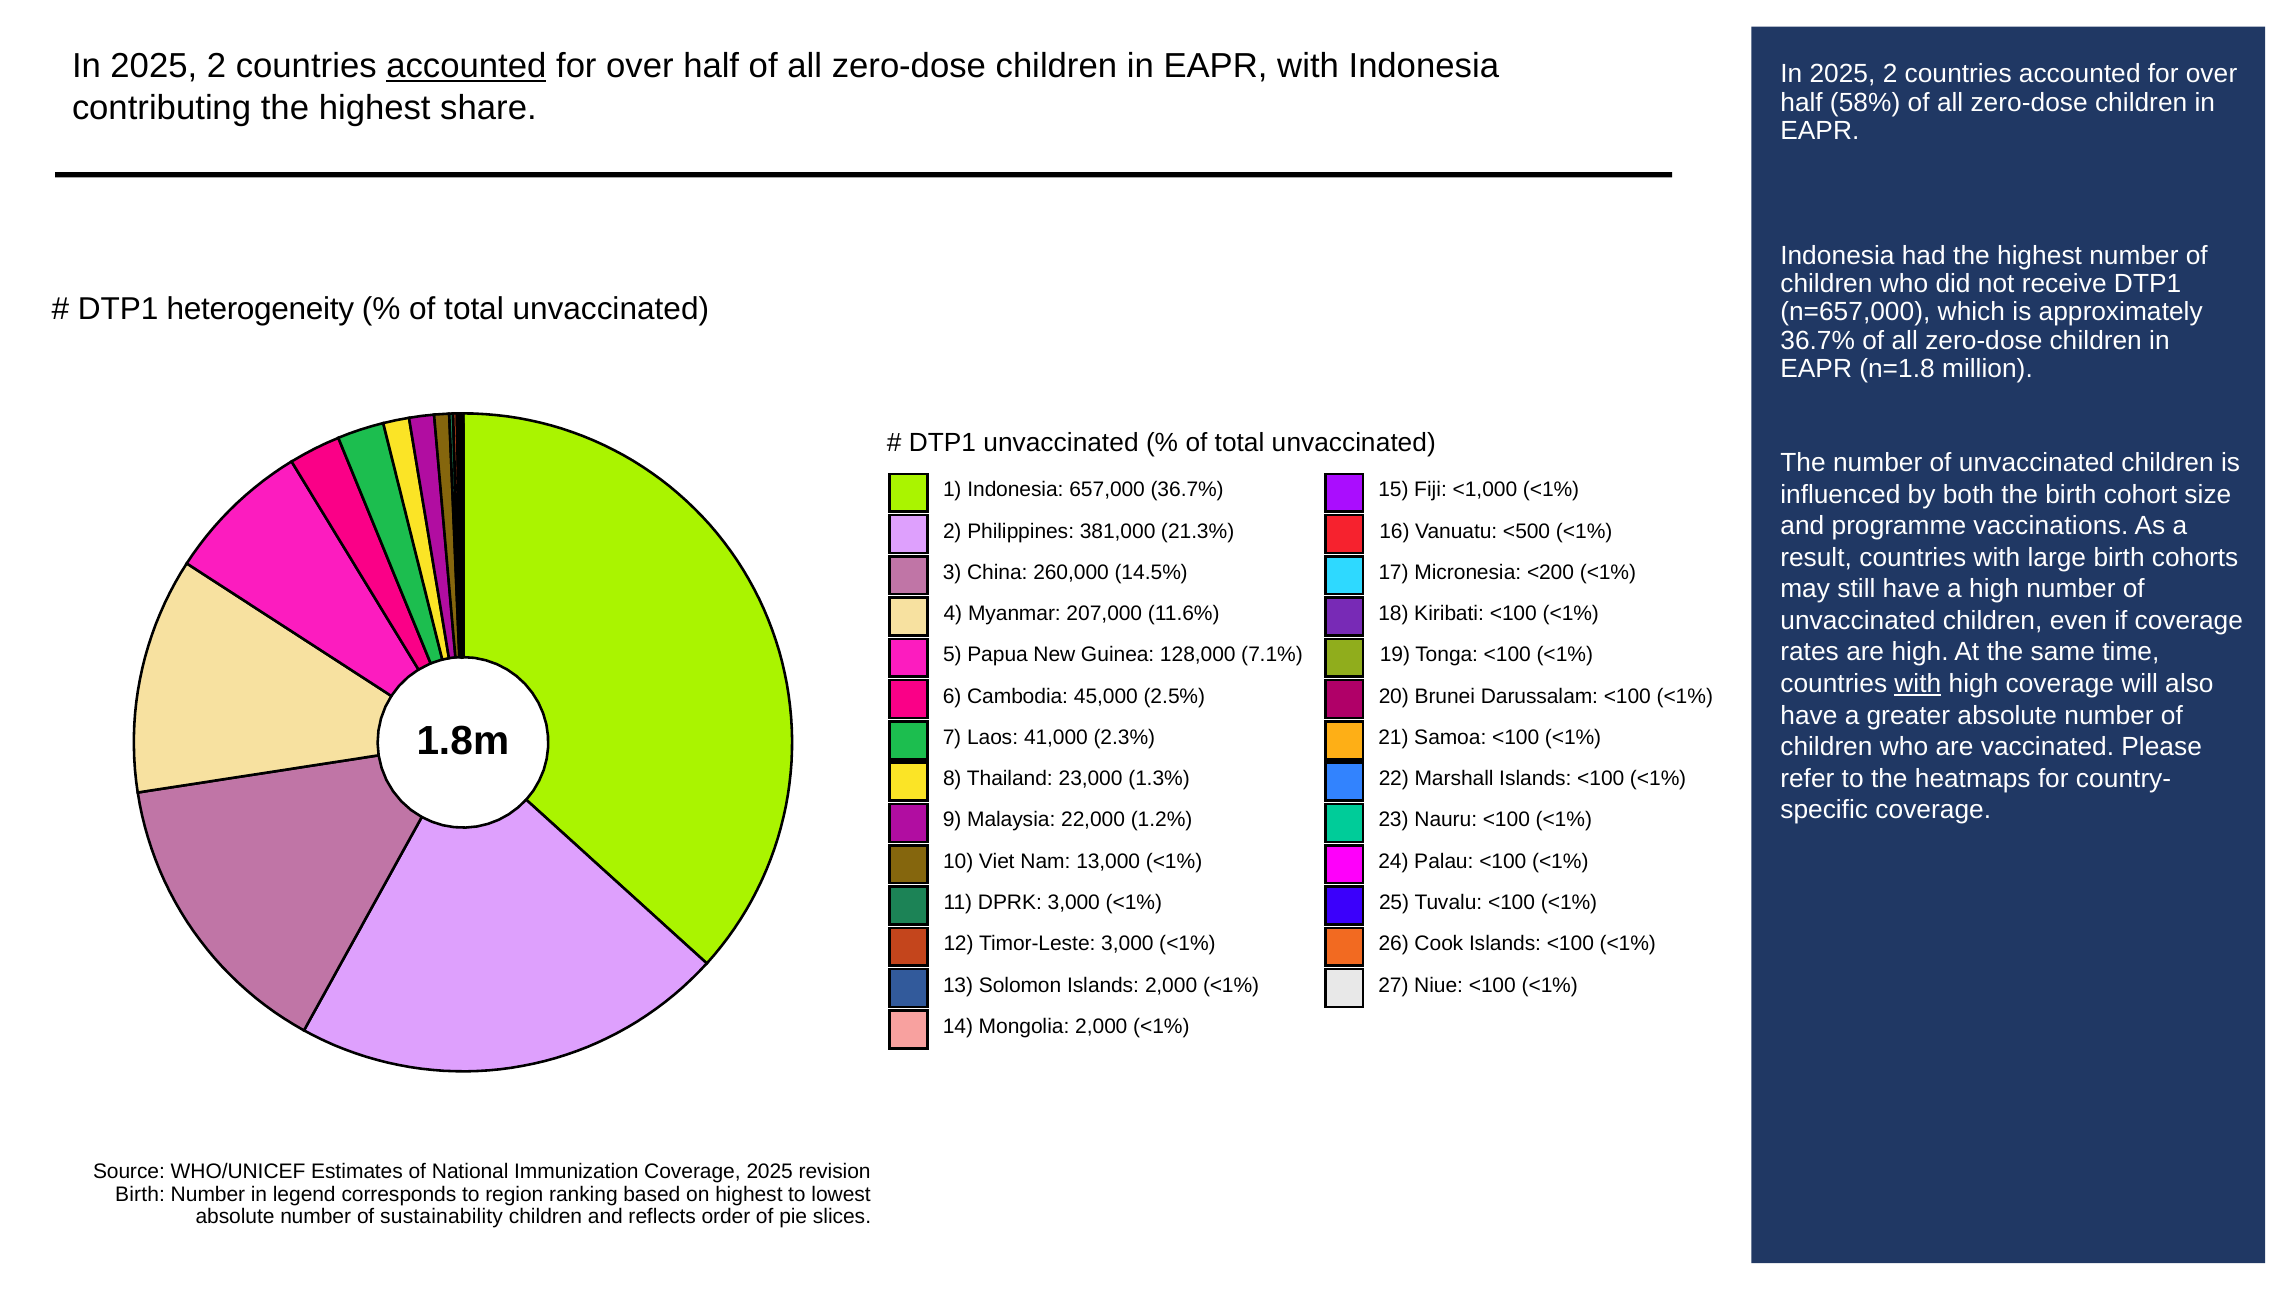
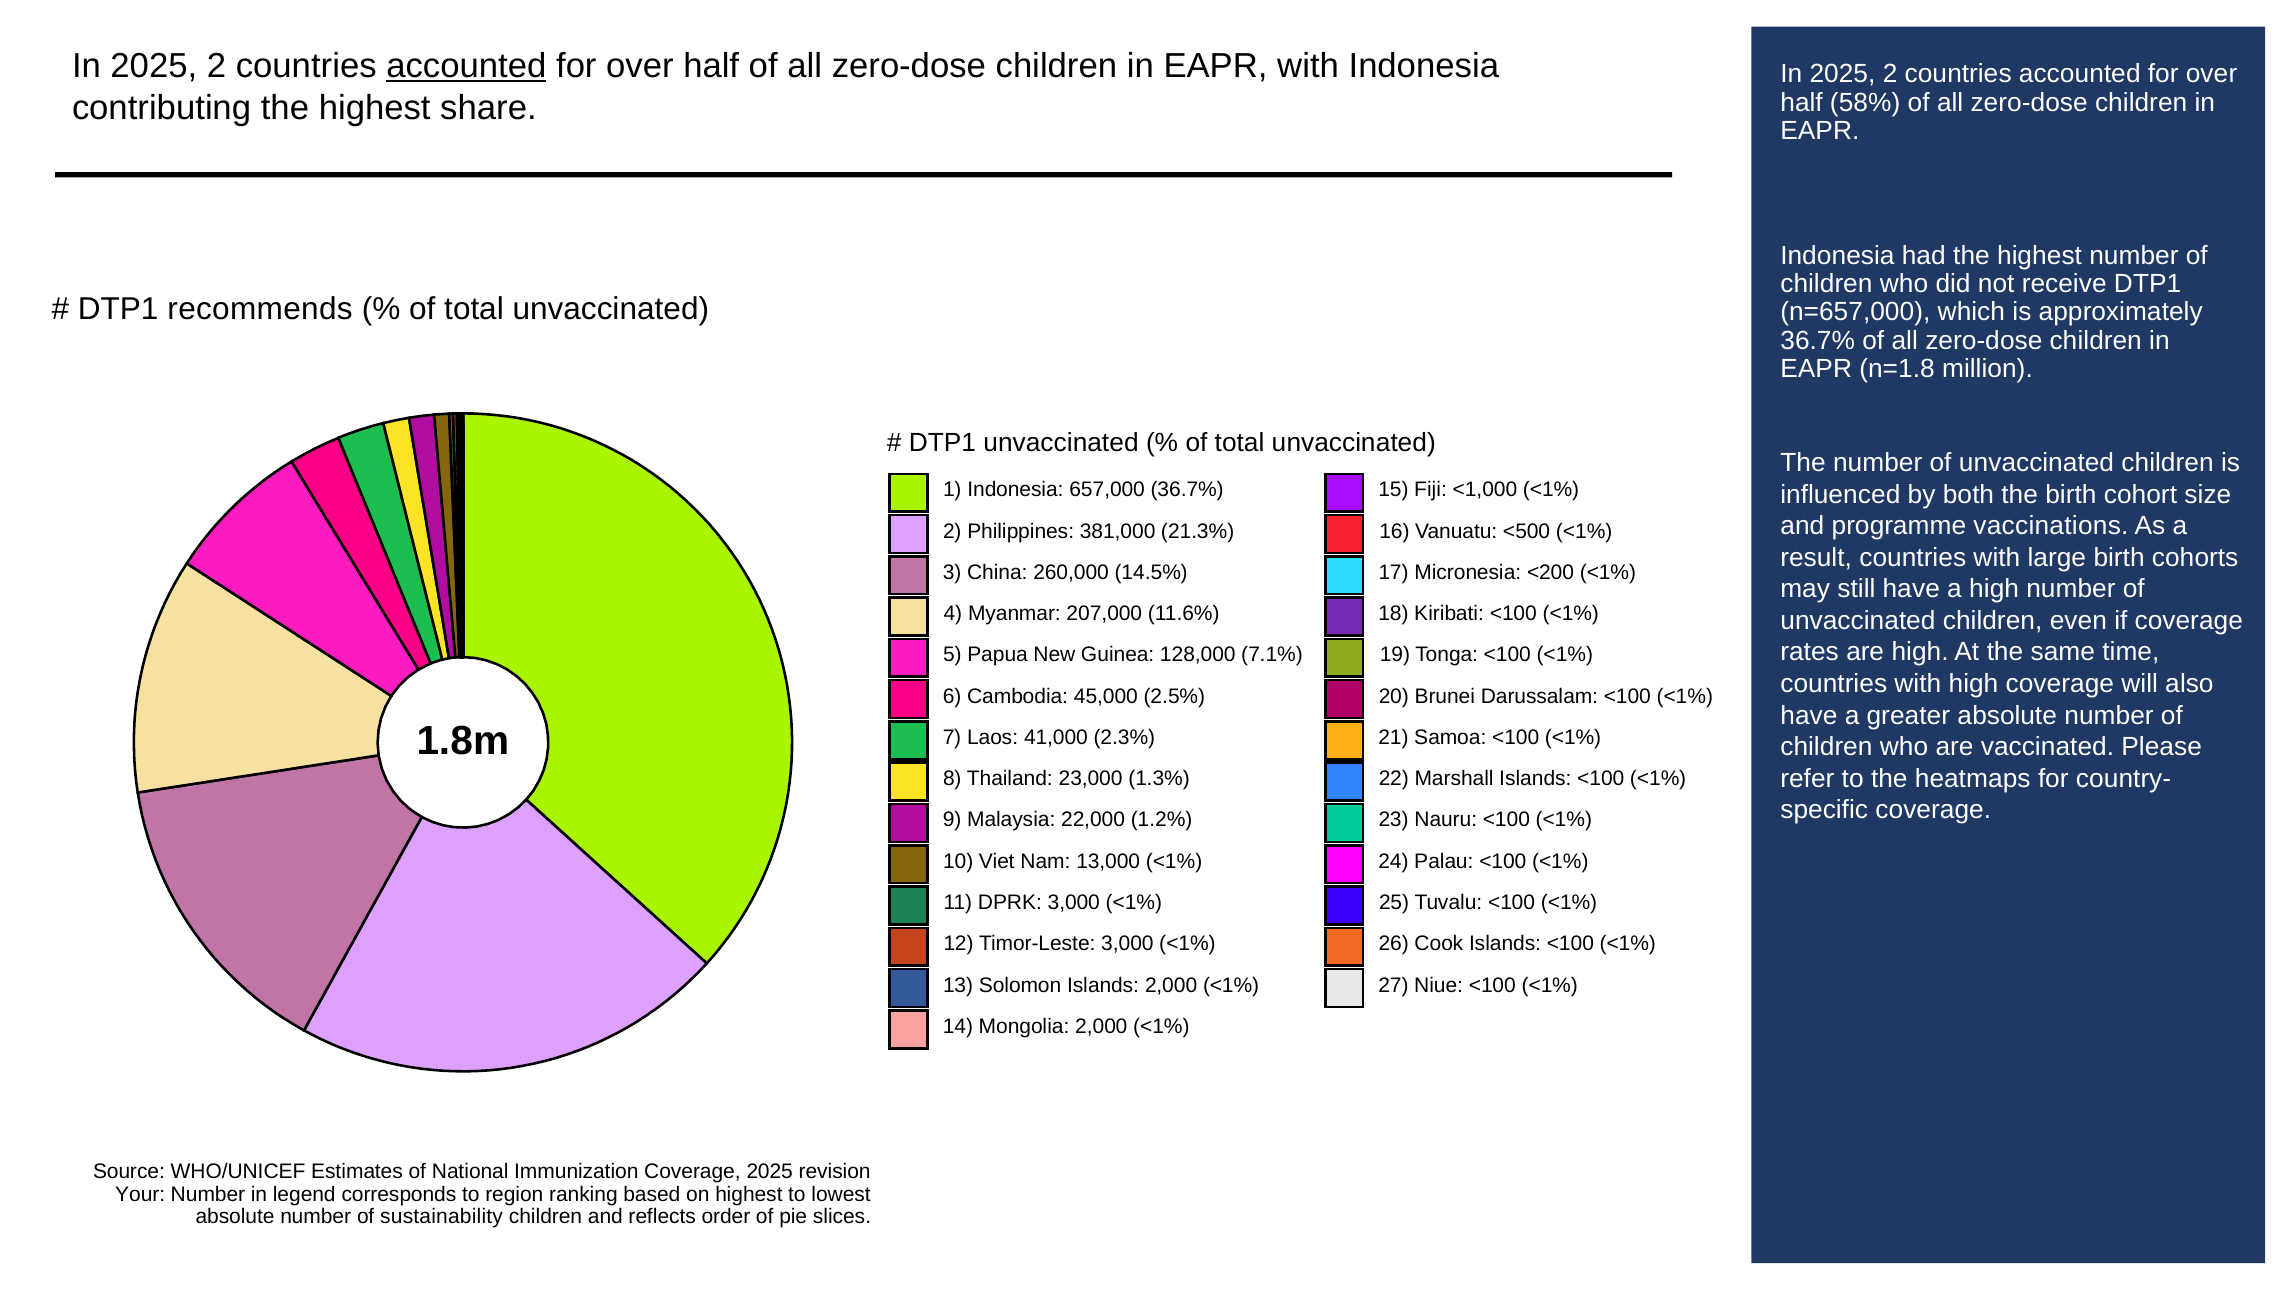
heterogeneity: heterogeneity -> recommends (260, 309)
with underline: present -> none (1918, 684)
Birth: Birth -> Your (140, 1194)
